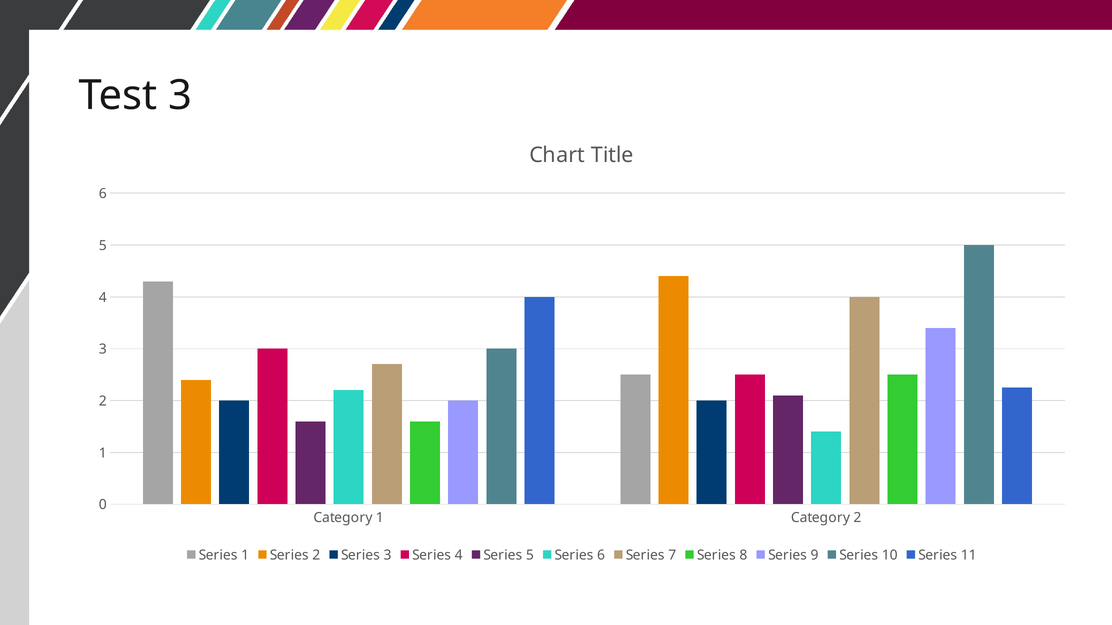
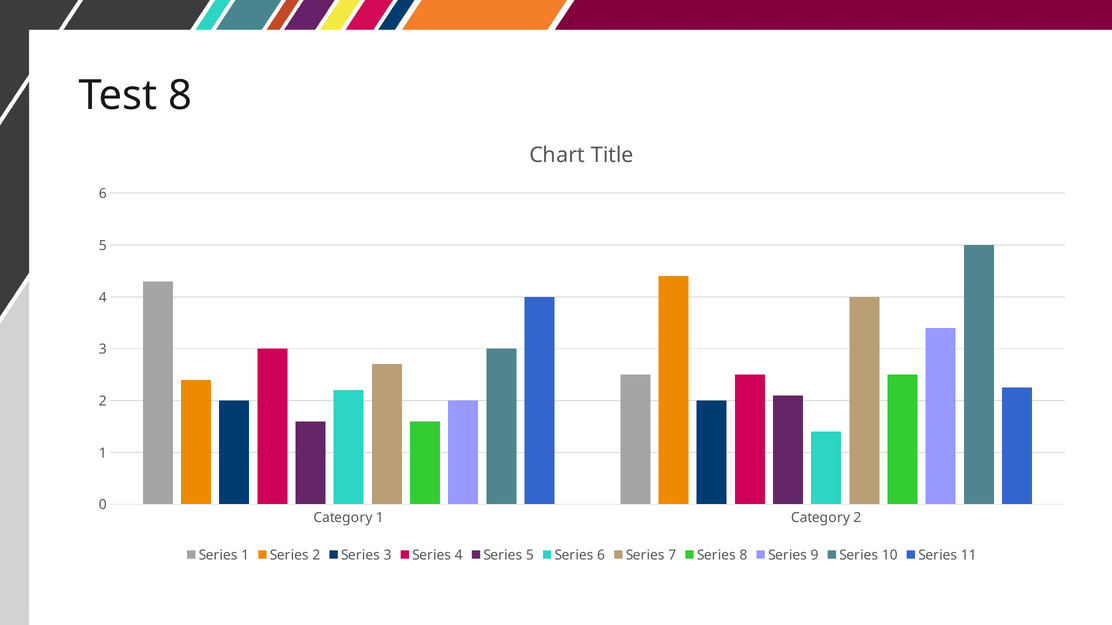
Test 3: 3 -> 8 (180, 96)
